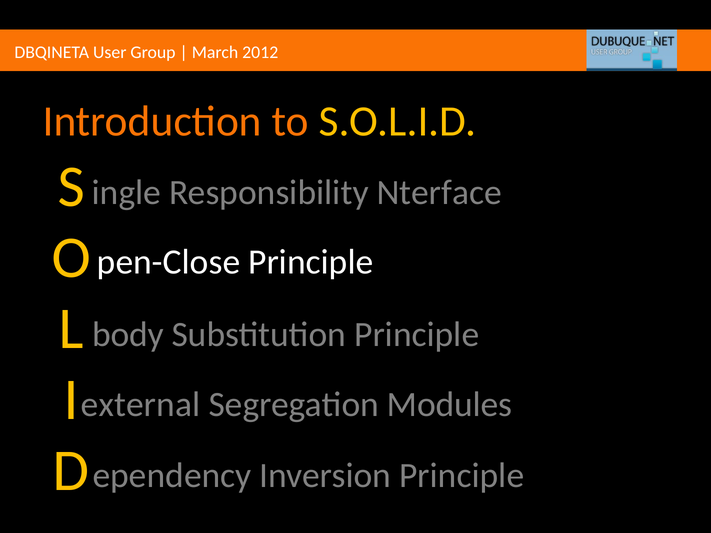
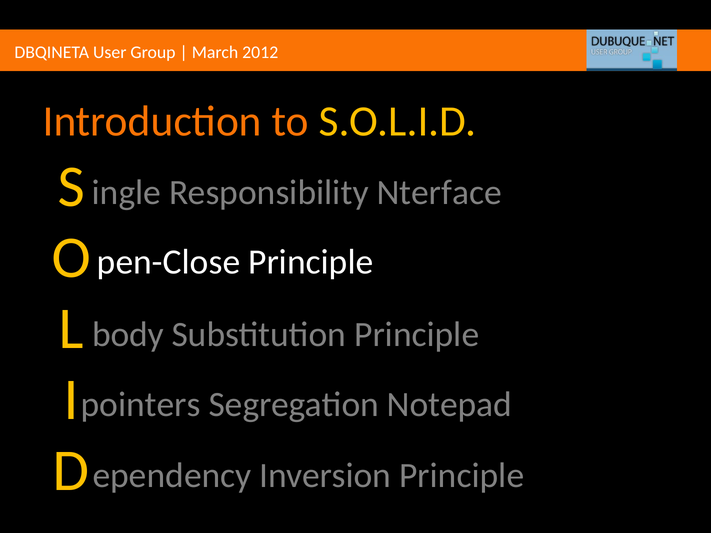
external: external -> pointers (141, 405)
Modules: Modules -> Notepad (449, 405)
